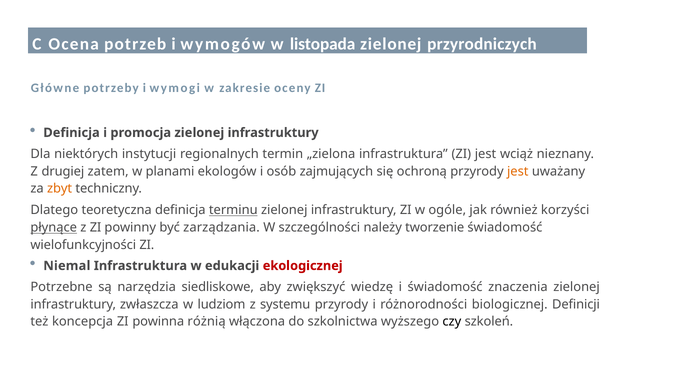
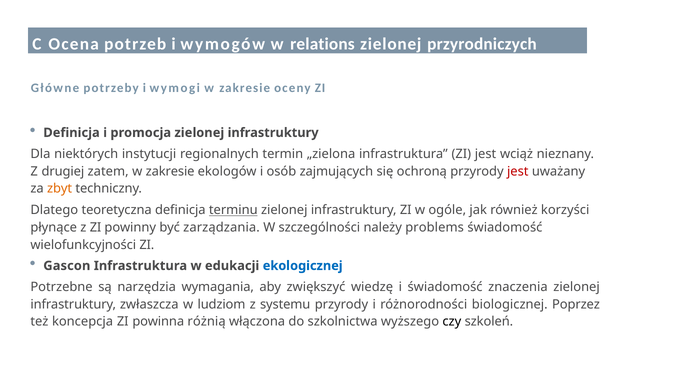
listopada: listopada -> relations (322, 44)
planami: planami -> zakresie (170, 171)
jest colour: orange -> red (518, 171)
płynące underline: present -> none (54, 228)
tworzenie: tworzenie -> problems (435, 228)
Niemal: Niemal -> Gascon (67, 266)
ekologicznej colour: red -> blue (303, 266)
siedliskowe: siedliskowe -> wymagania (218, 287)
Definicji: Definicji -> Poprzez (576, 305)
